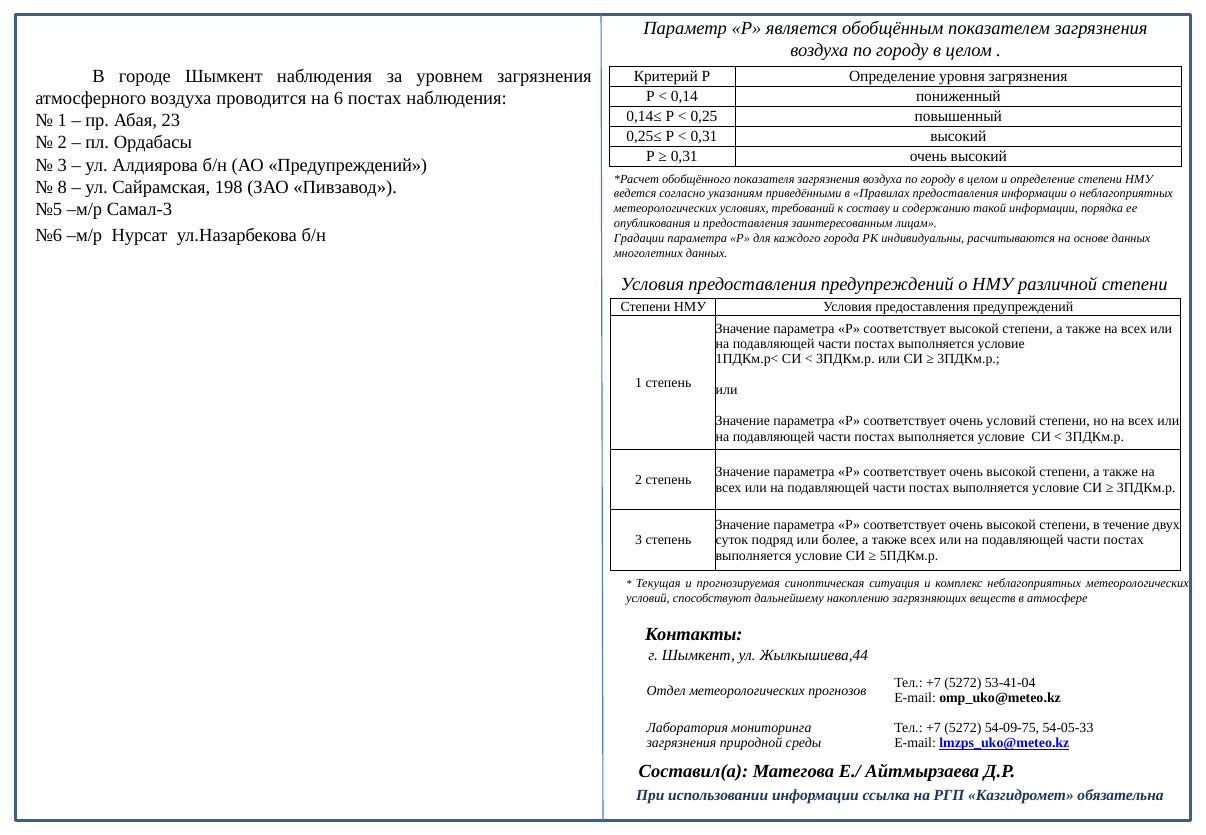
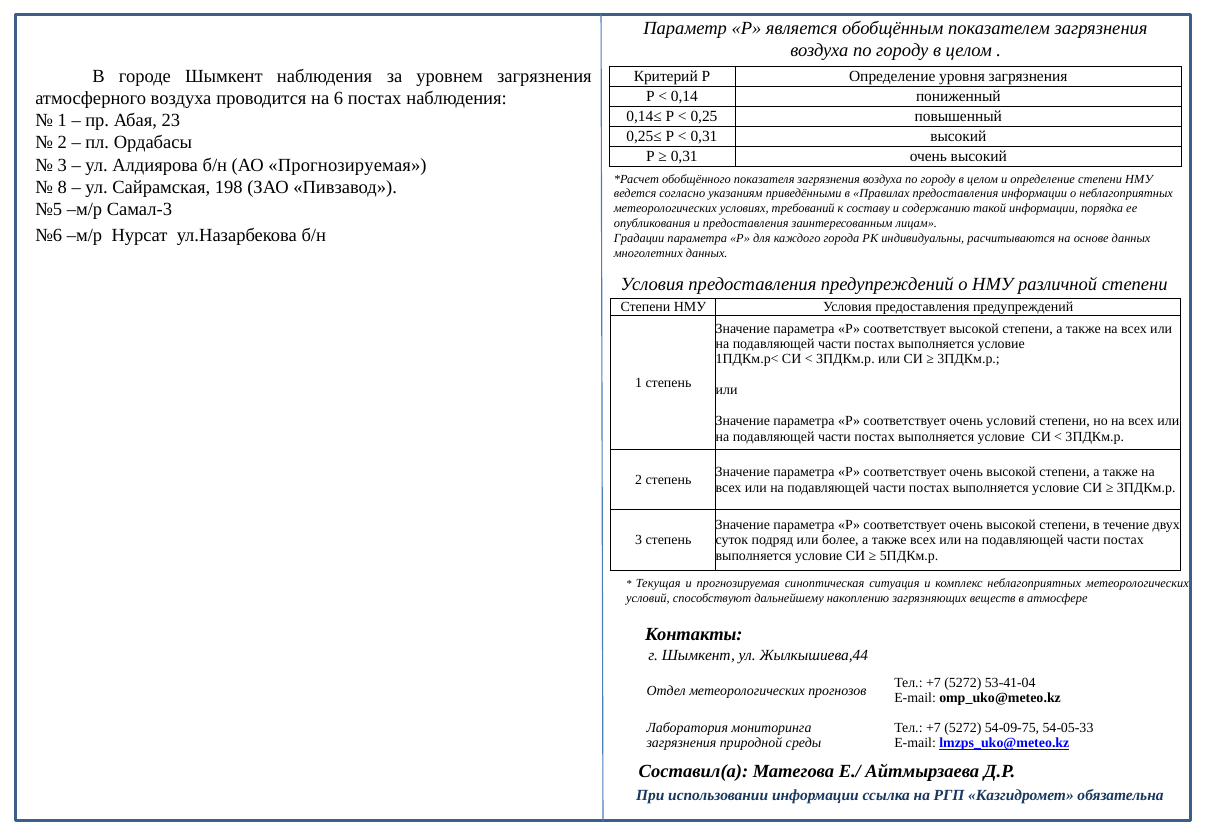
АО Предупреждений: Предупреждений -> Прогнозируемая (348, 165)
